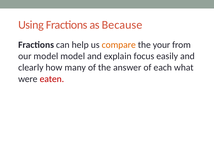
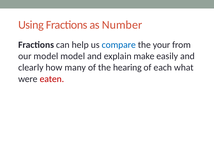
Because: Because -> Number (122, 25)
compare colour: orange -> blue (119, 45)
focus: focus -> make (144, 56)
answer: answer -> hearing (127, 68)
